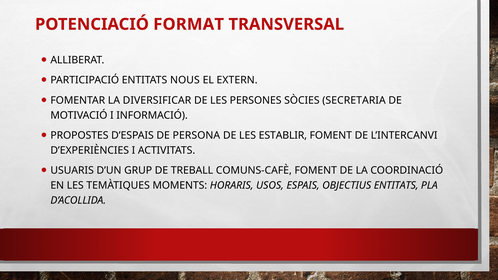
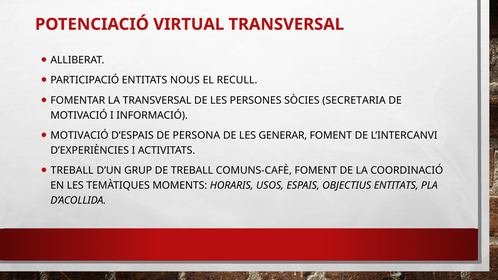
FORMAT: FORMAT -> VIRTUAL (189, 24)
EXTERN: EXTERN -> RECULL (237, 80)
LA DIVERSIFICAR: DIVERSIFICAR -> TRANSVERSAL (157, 100)
PROPOSTES: PROPOSTES -> MOTIVACIÓ (79, 135)
ESTABLIR: ESTABLIR -> GENERAR (283, 135)
USUARIS: USUARIS -> TREBALL (72, 171)
